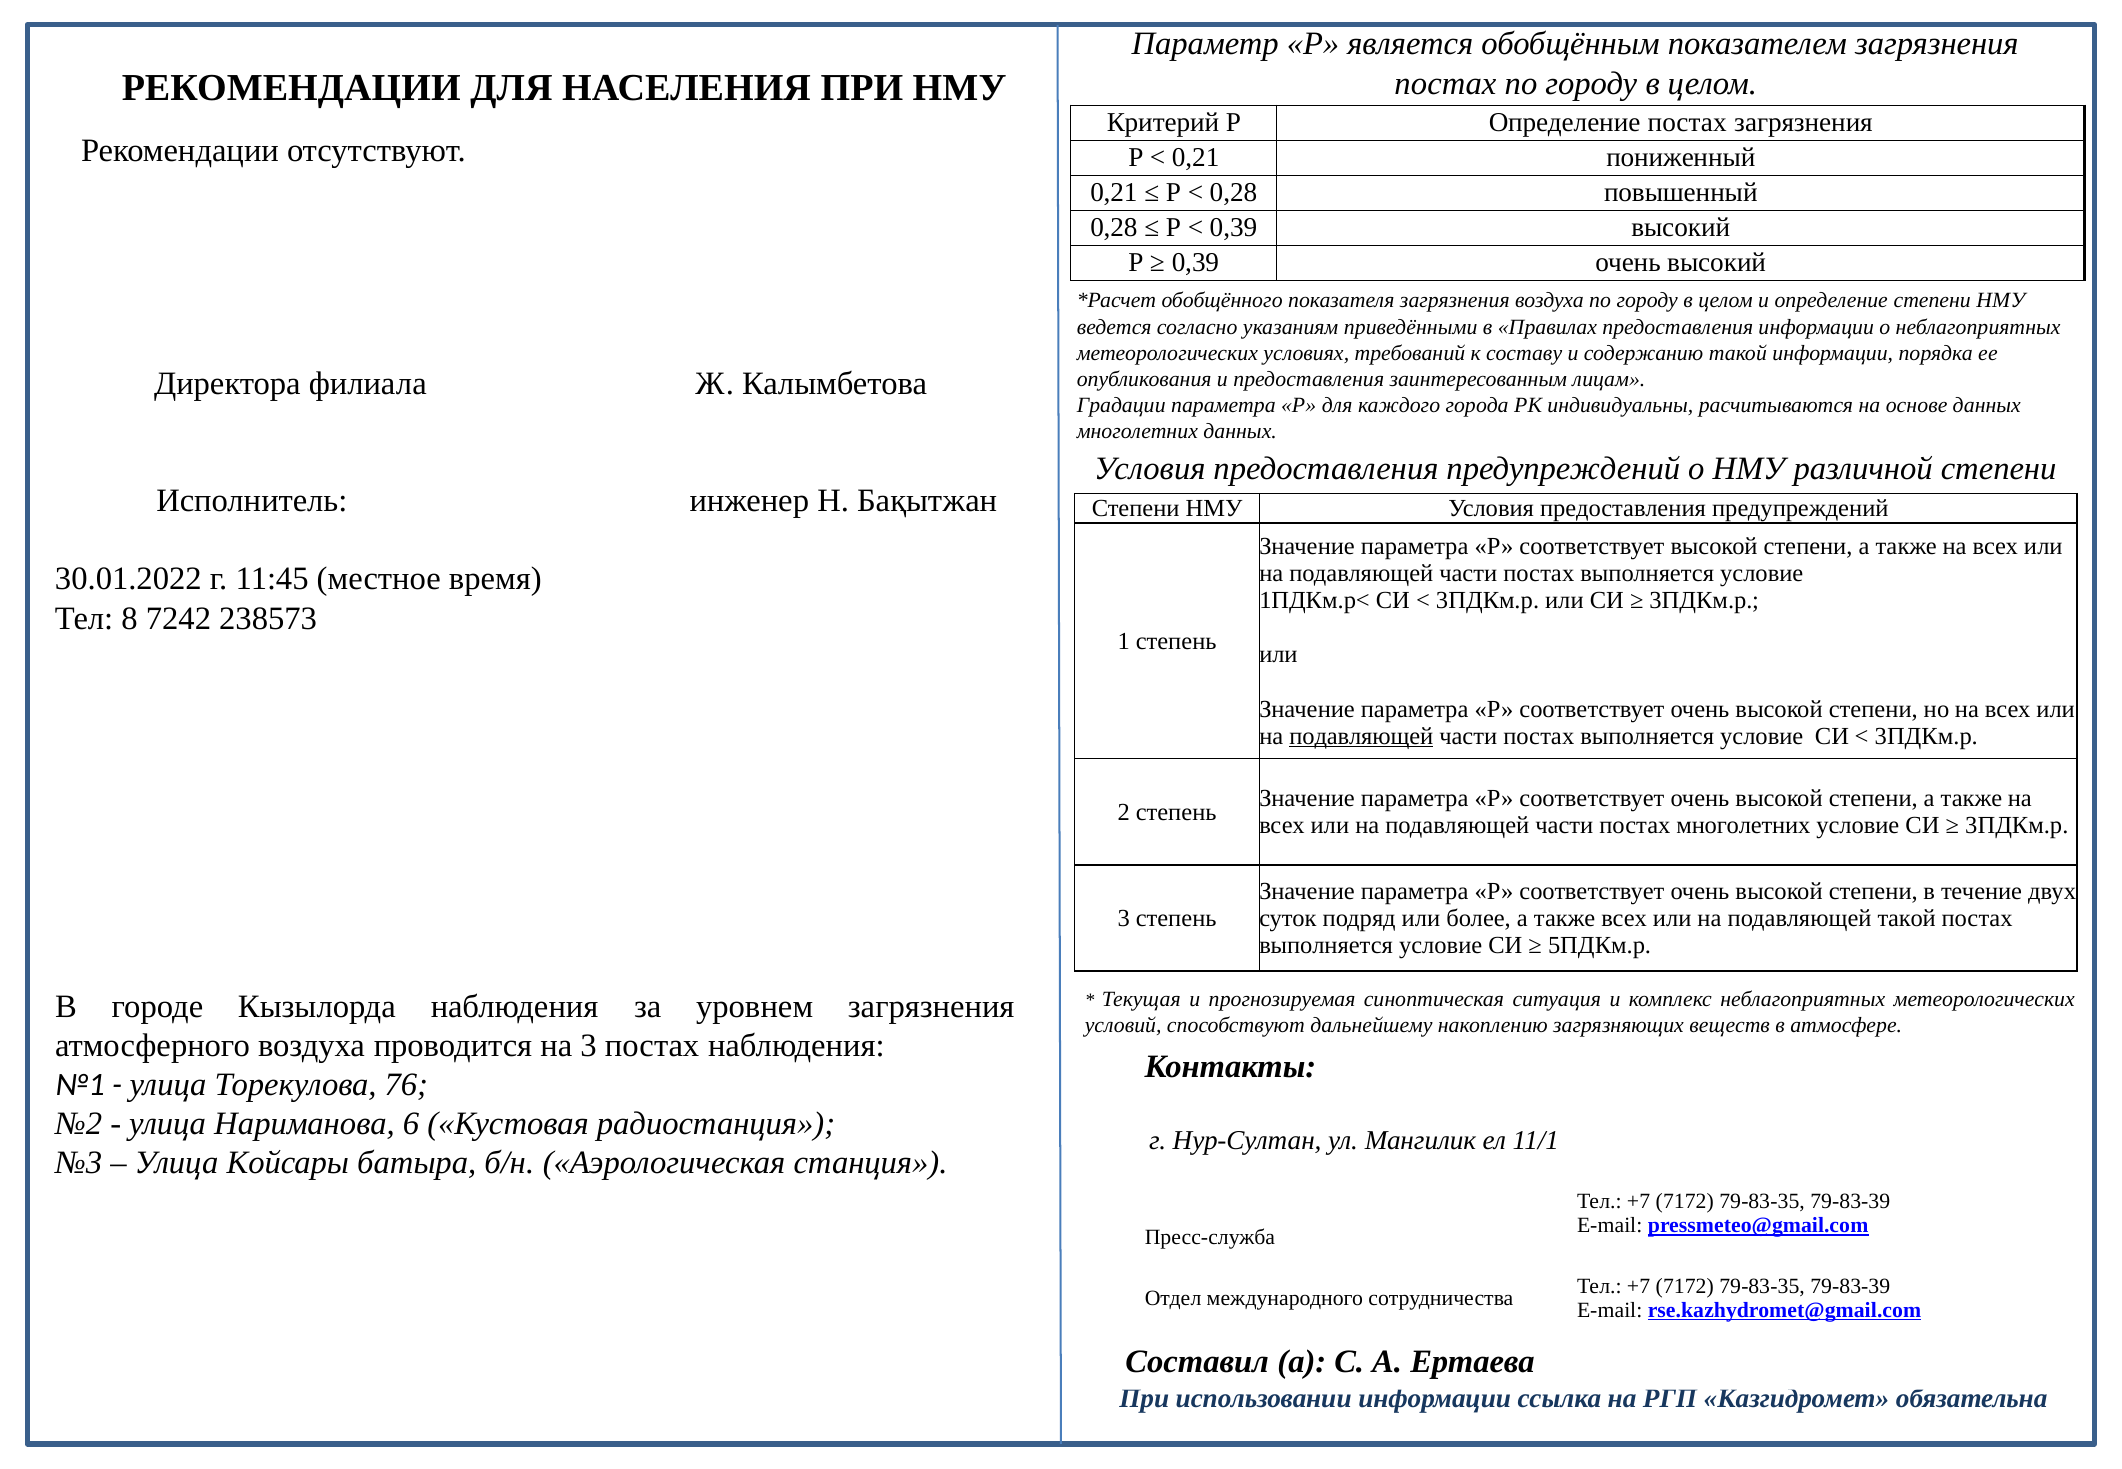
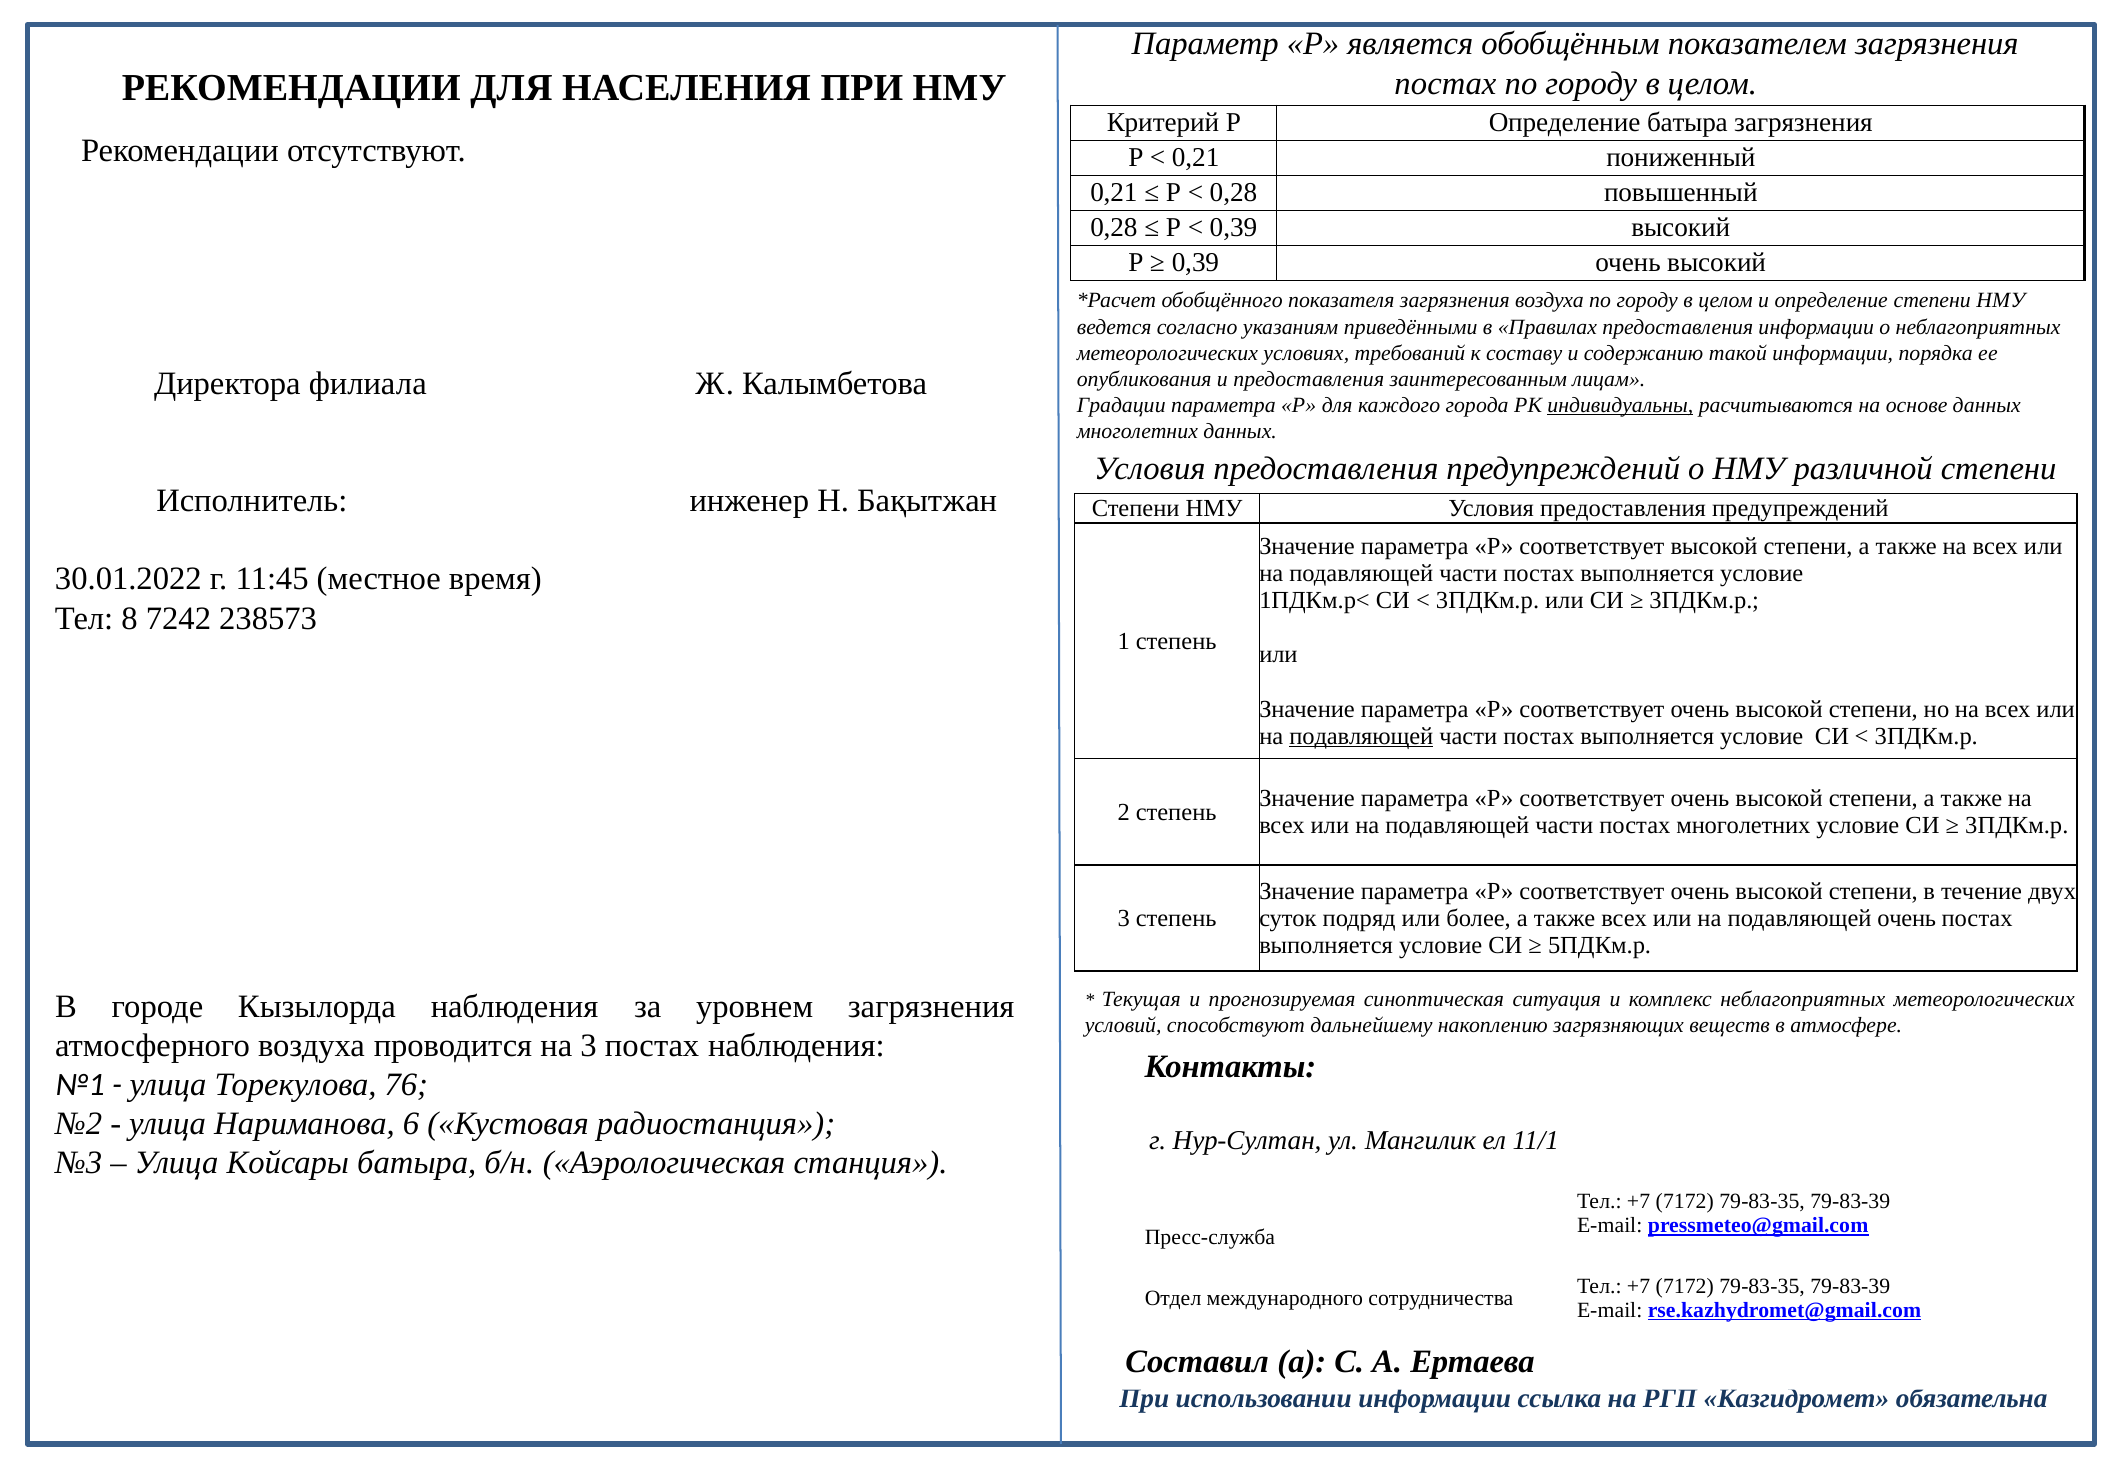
Определение постах: постах -> батыра (1687, 123)
индивидуальны underline: none -> present (1620, 405)
подавляющей такой: такой -> очень (1907, 918)
